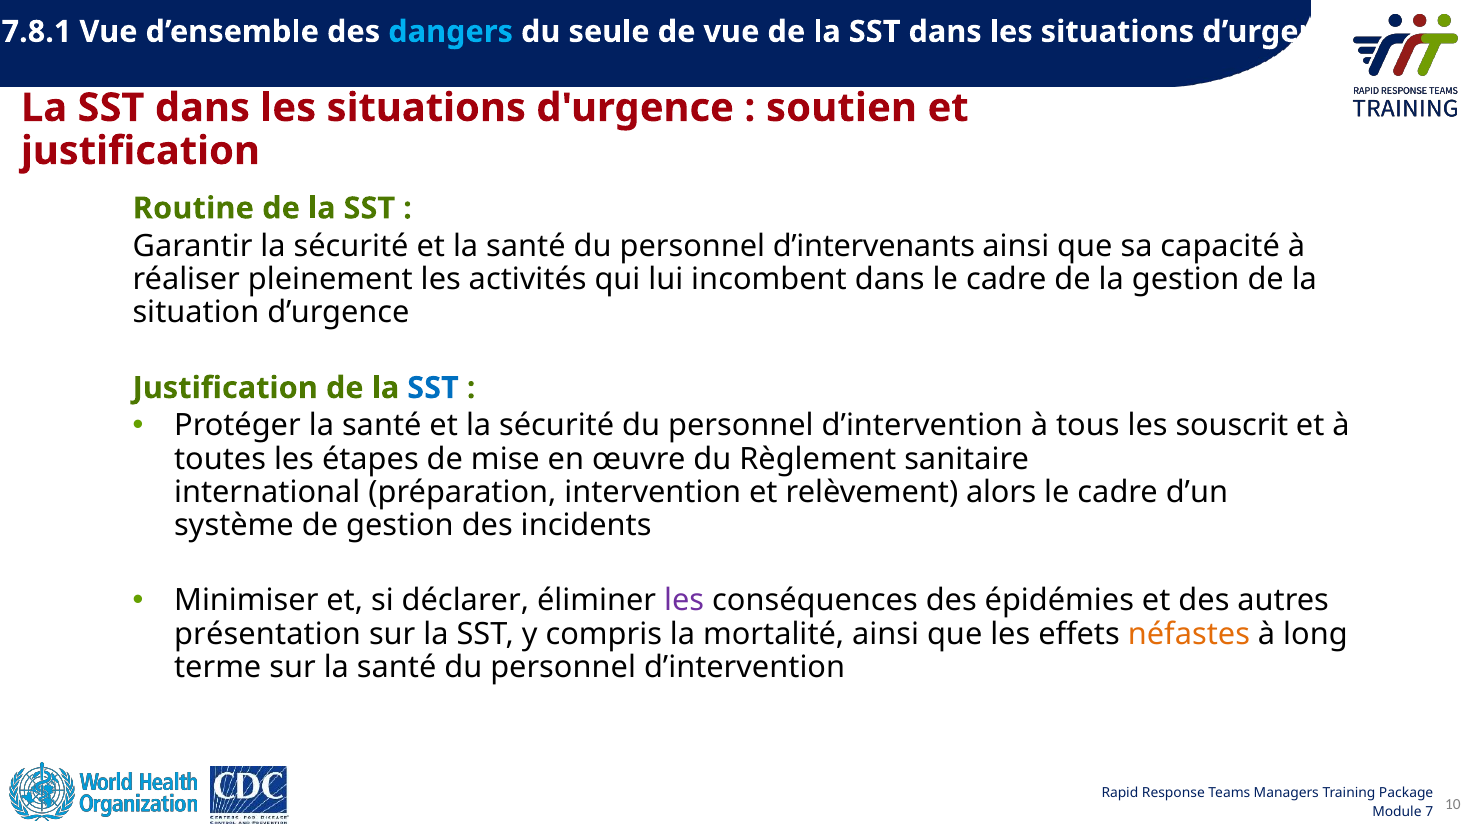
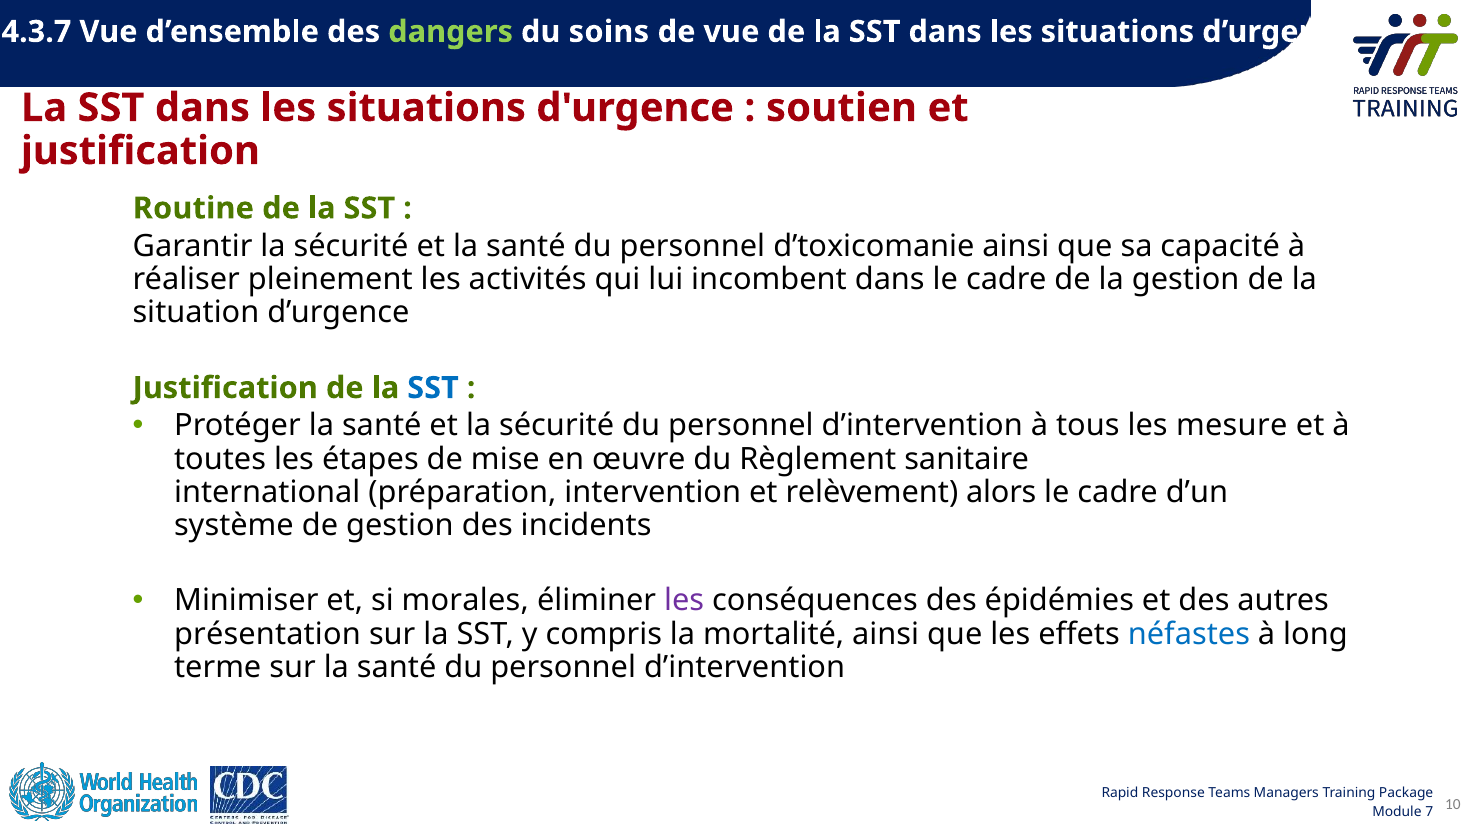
7.8.1: 7.8.1 -> 4.3.7 (36, 32)
dangers colour: light blue -> light green (451, 32)
seule: seule -> soins (609, 32)
d’intervenants: d’intervenants -> d’toxicomanie (874, 246)
souscrit: souscrit -> mesure (1232, 426)
déclarer: déclarer -> morales (465, 601)
néfastes colour: orange -> blue (1189, 634)
